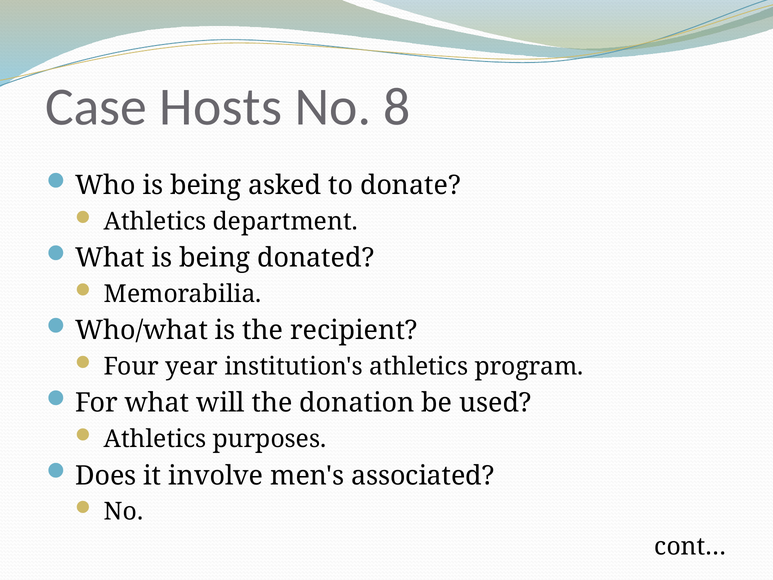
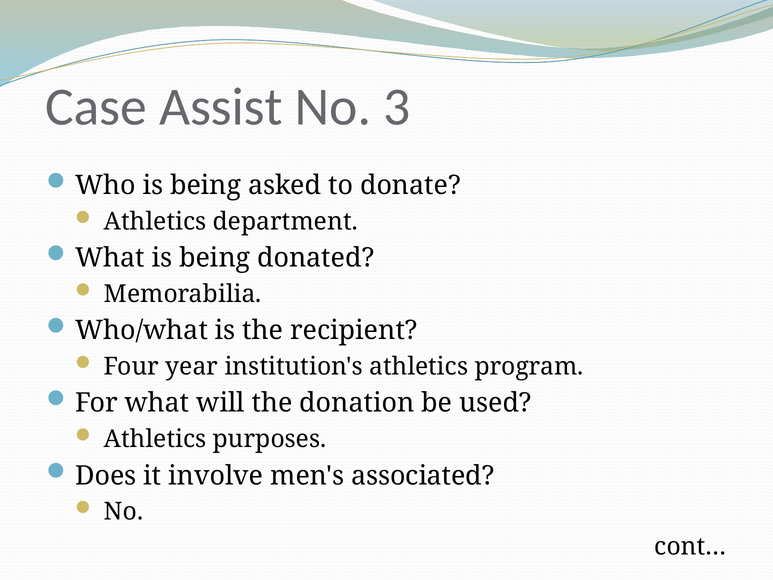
Hosts: Hosts -> Assist (221, 107)
8: 8 -> 3 (397, 107)
